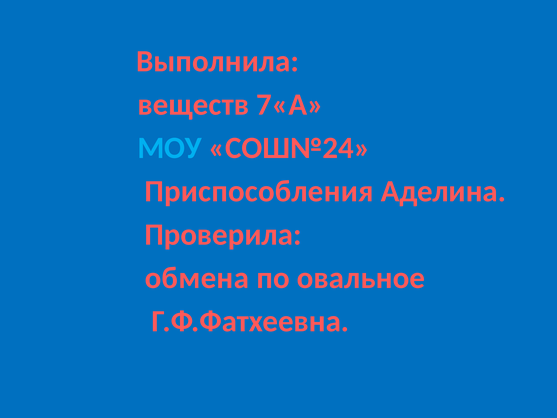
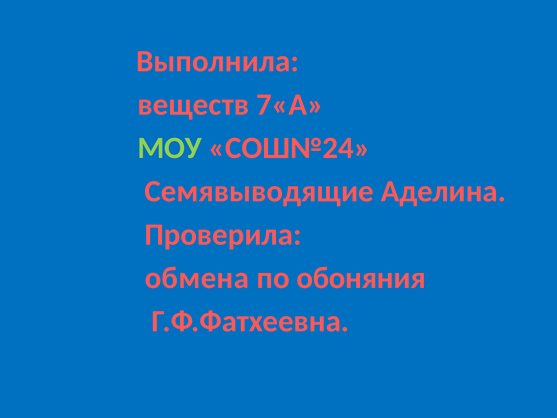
МОУ colour: light blue -> light green (170, 148)
Приспособления: Приспособления -> Семявыводящие (259, 191)
овальное: овальное -> обоняния (361, 278)
